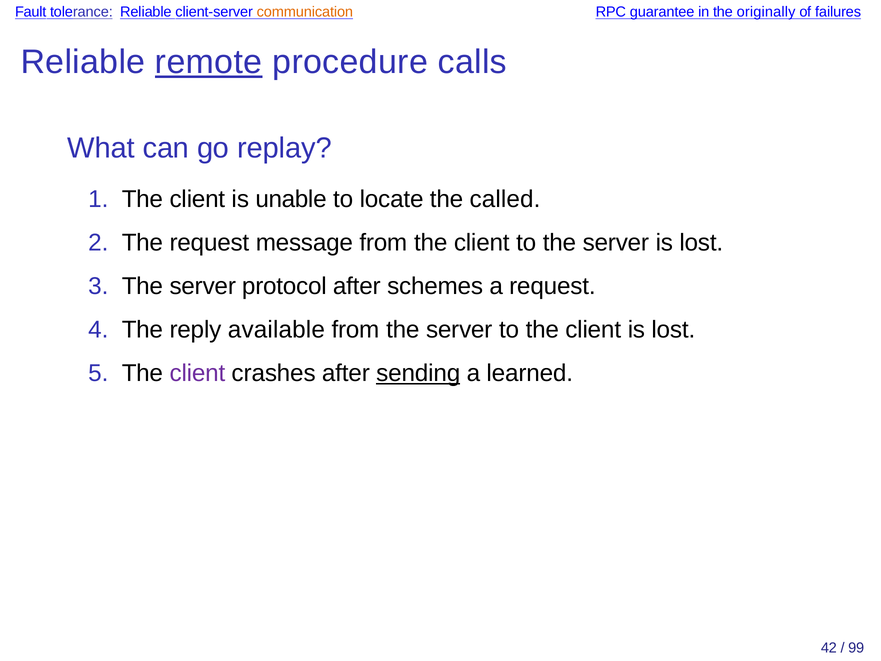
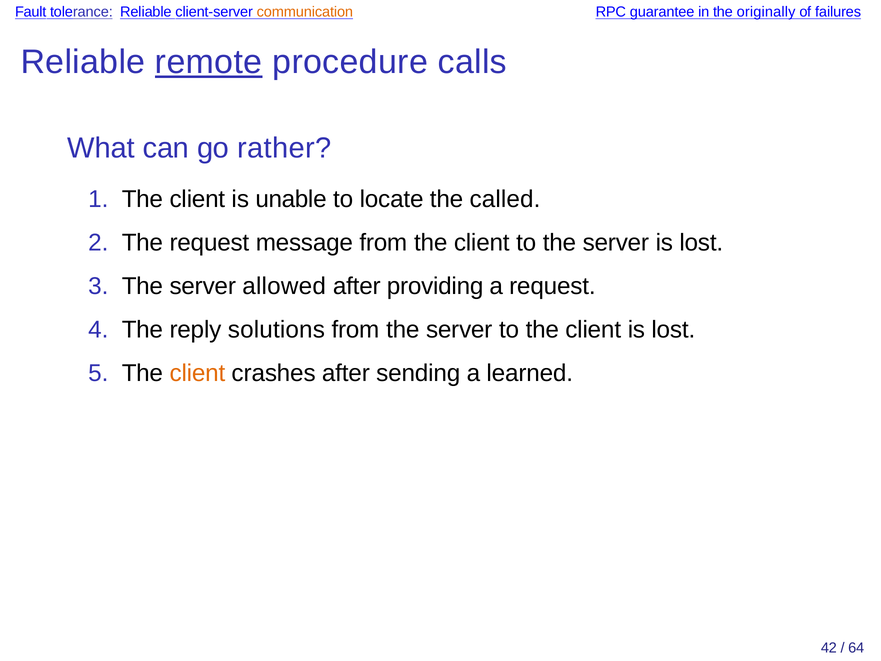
replay: replay -> rather (284, 148)
protocol: protocol -> allowed (284, 286)
schemes: schemes -> providing (435, 286)
available: available -> solutions (276, 330)
client colour: purple -> orange (197, 374)
sending underline: present -> none (418, 374)
99: 99 -> 64 (856, 648)
